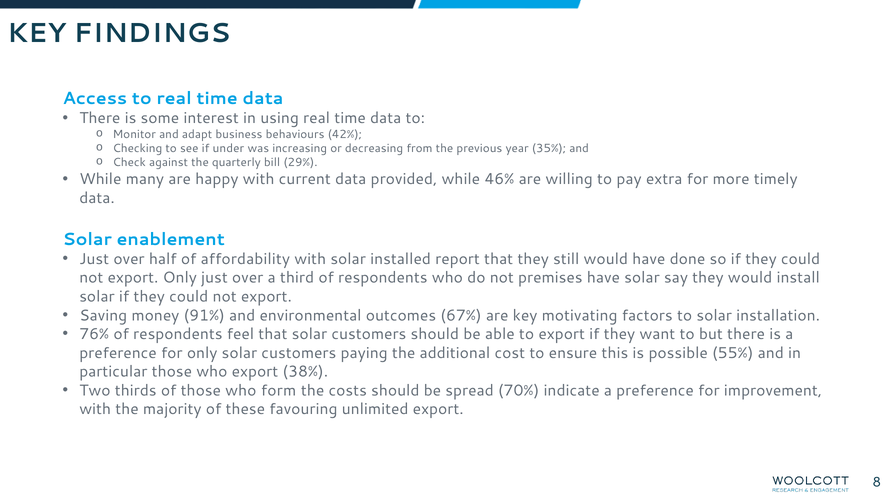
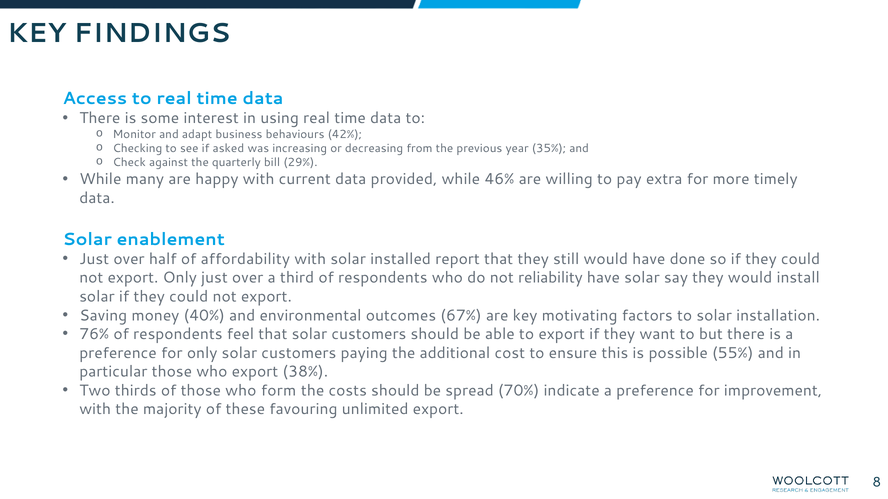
under: under -> asked (228, 149)
premises: premises -> reliability (550, 278)
91%: 91% -> 40% (204, 316)
